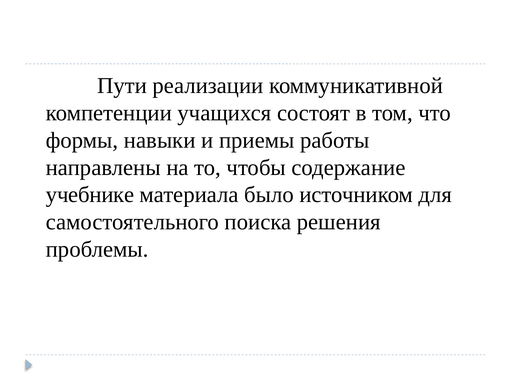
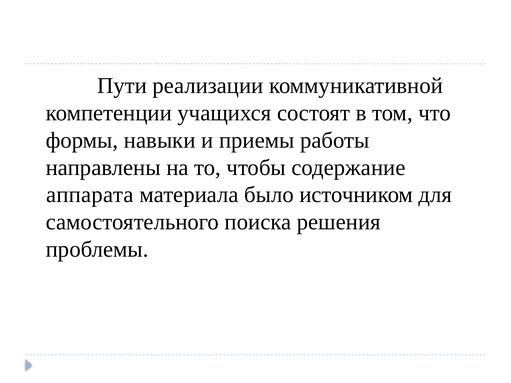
учебнике: учебнике -> аппарата (90, 195)
